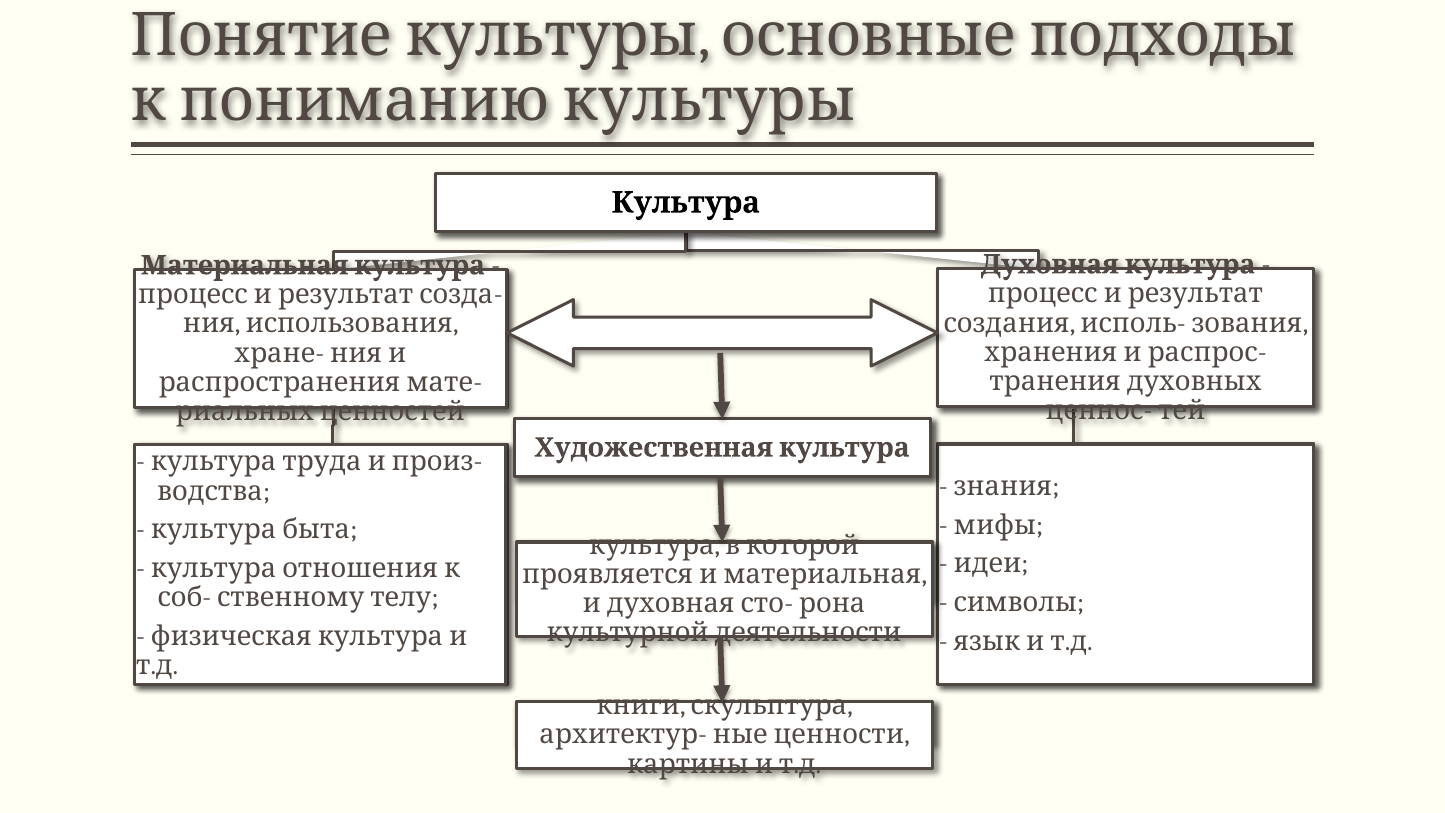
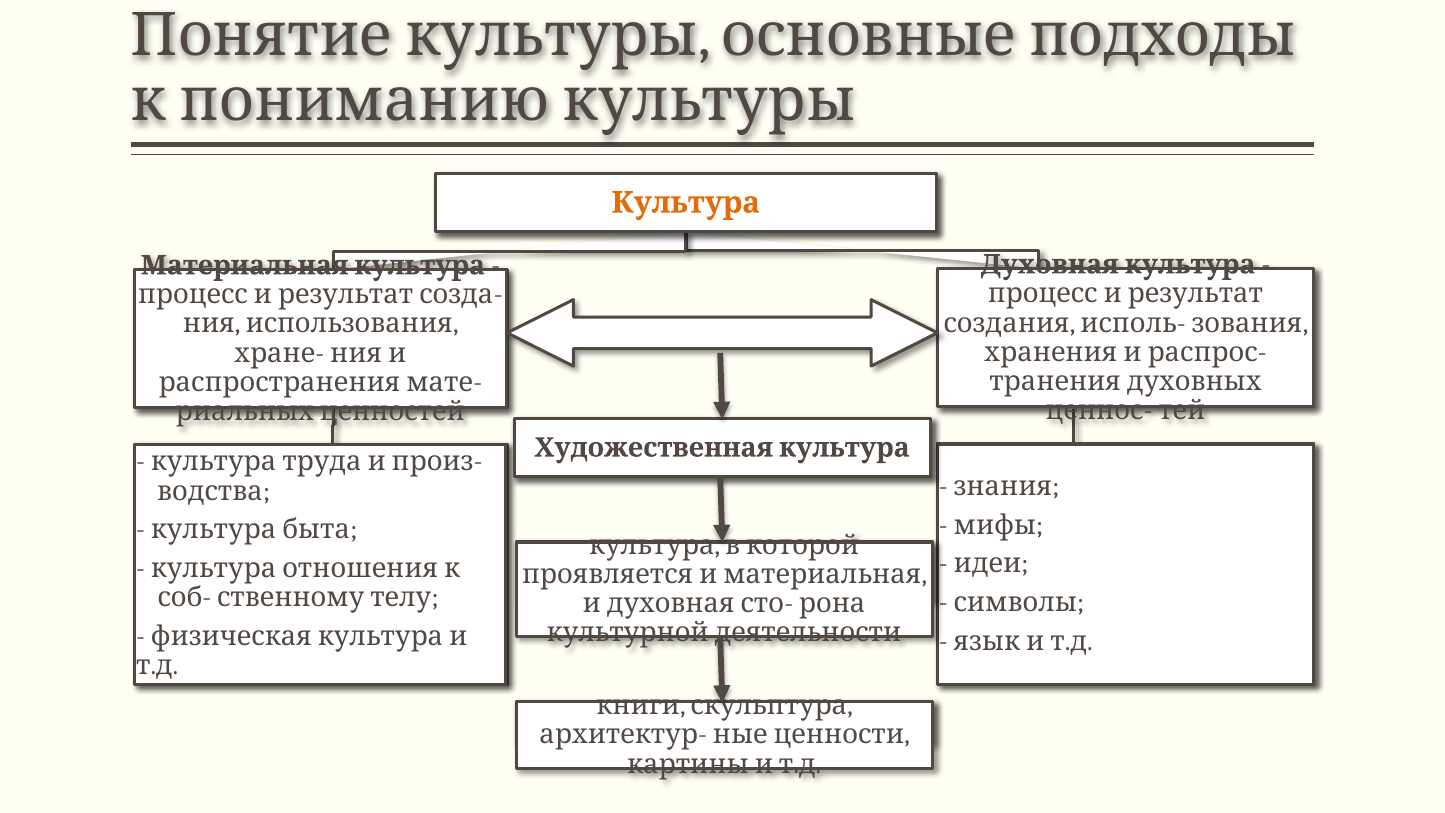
Культура colour: black -> orange (686, 203)
